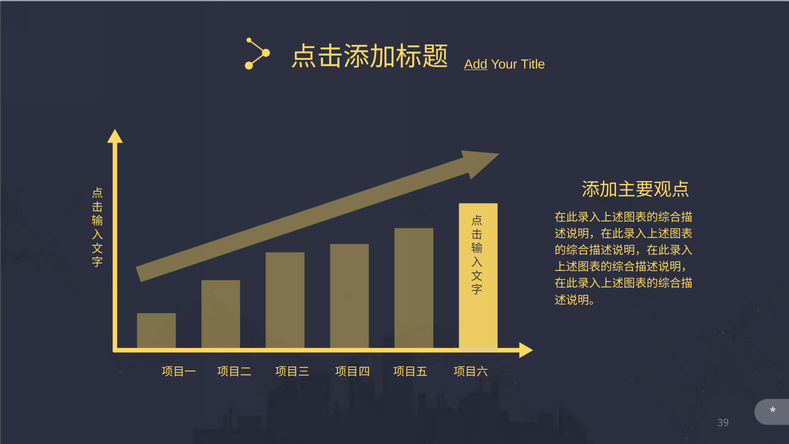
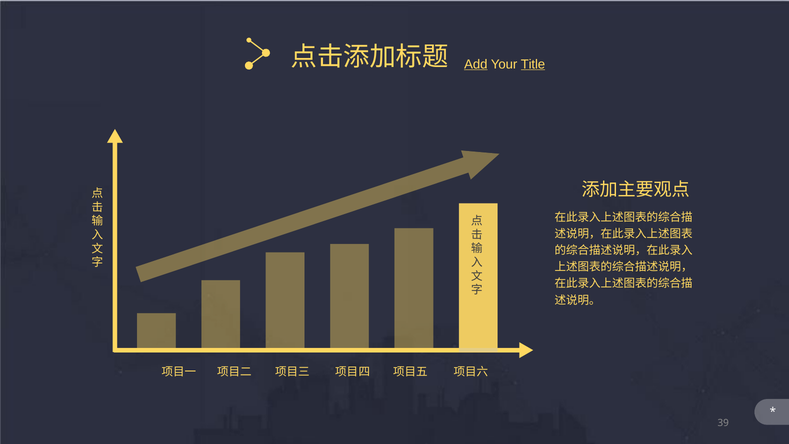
Title underline: none -> present (533, 64)
